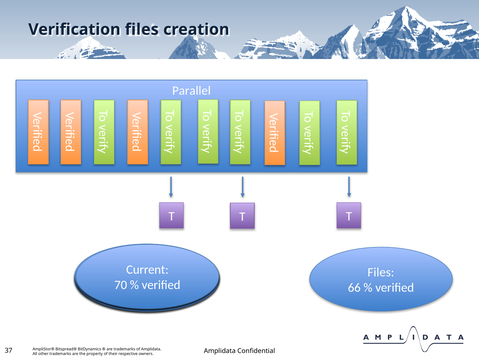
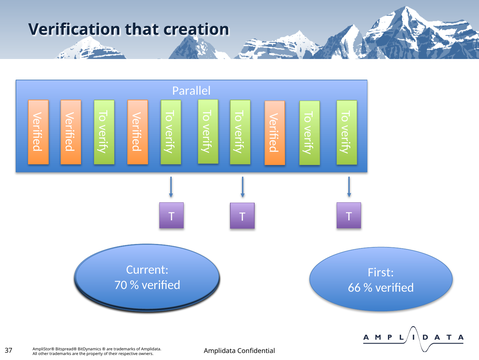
Verification files: files -> that (142, 29)
Files: Files -> First (381, 272)
